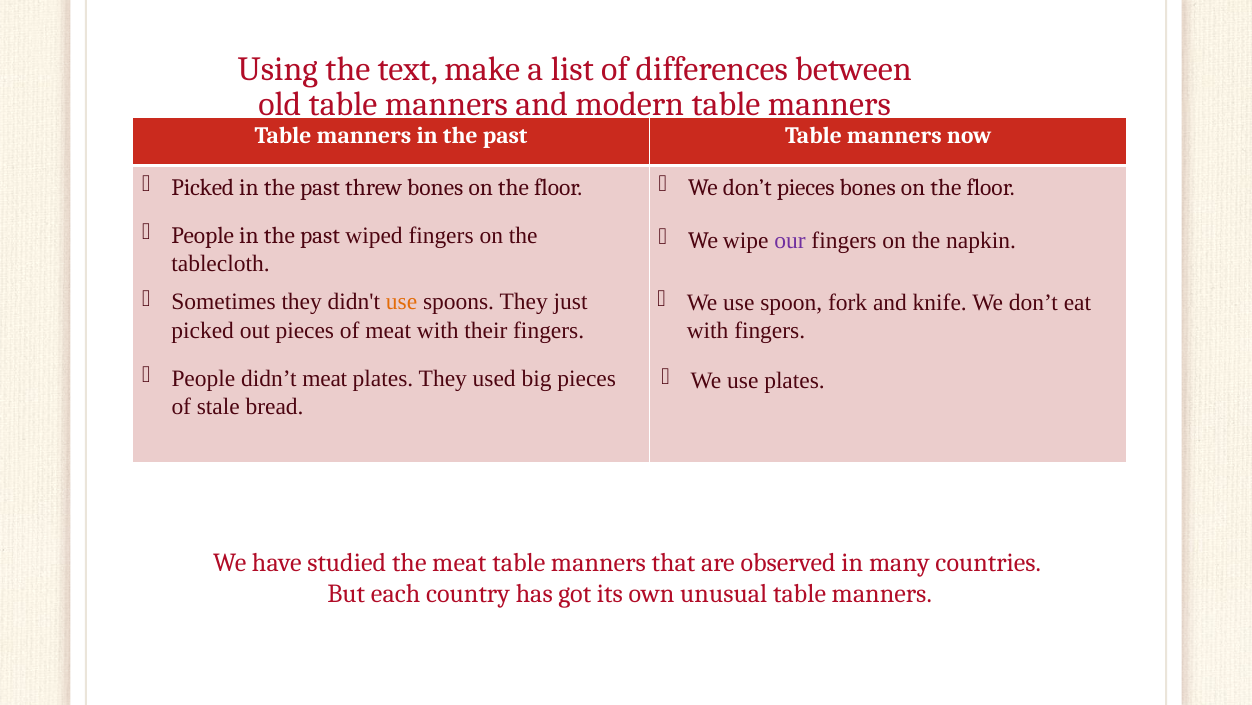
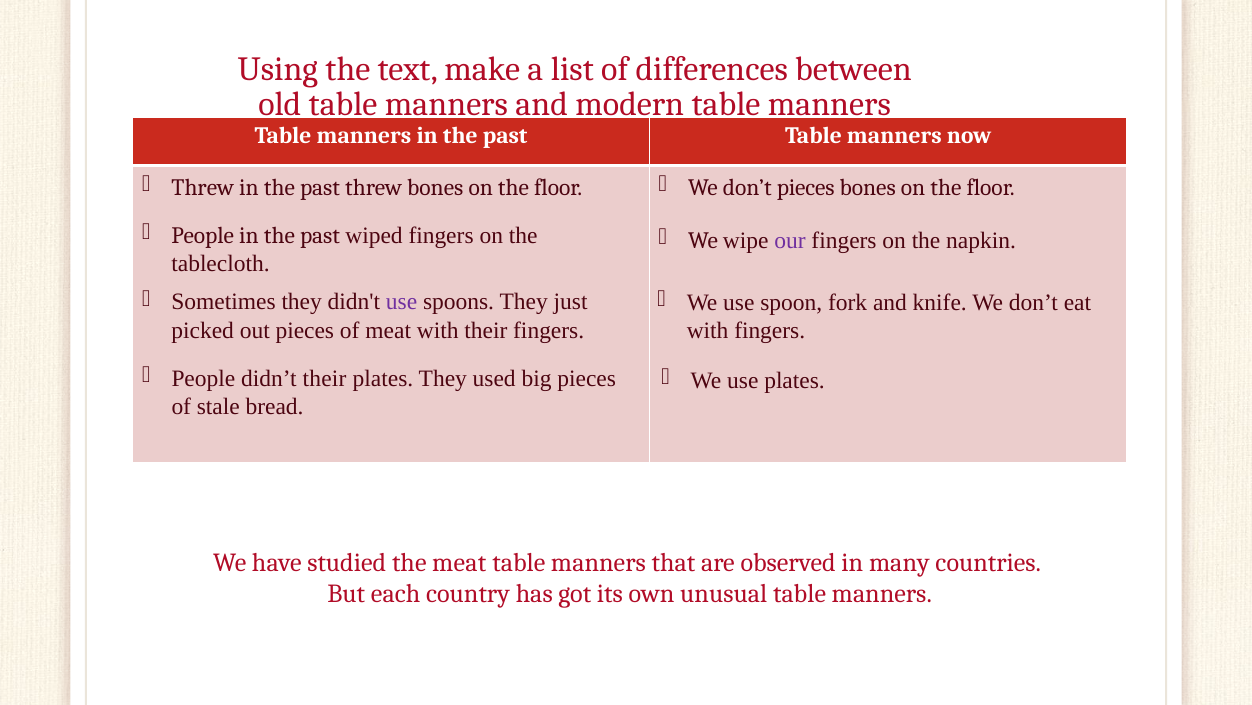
Picked: Picked -> Threw (203, 188)
use colour: orange -> purple (402, 302)
didn’t meat: meat -> their (325, 378)
